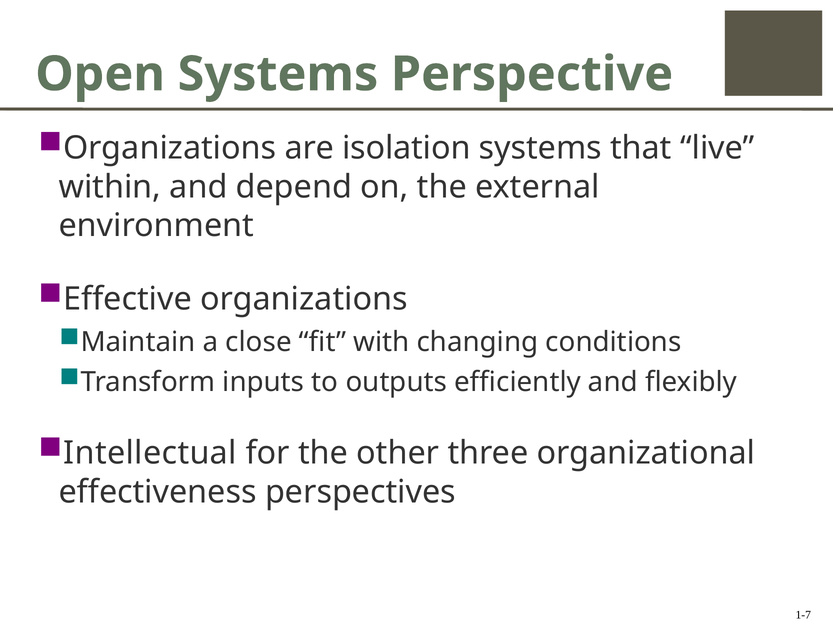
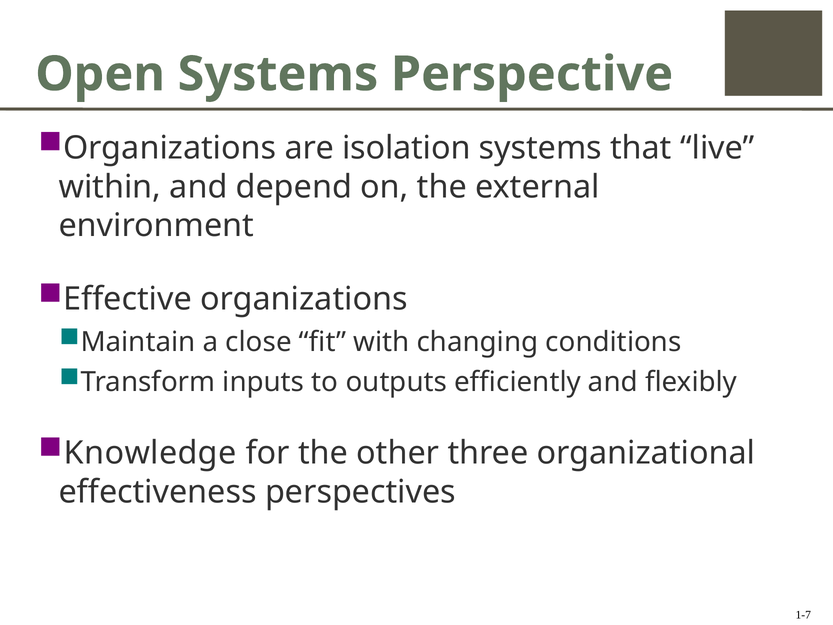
Intellectual: Intellectual -> Knowledge (150, 453)
